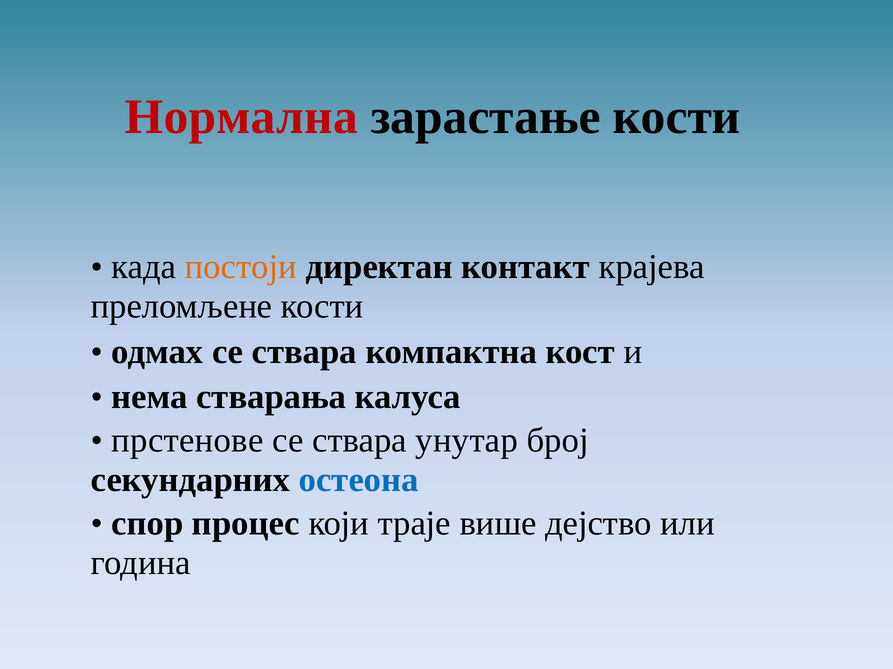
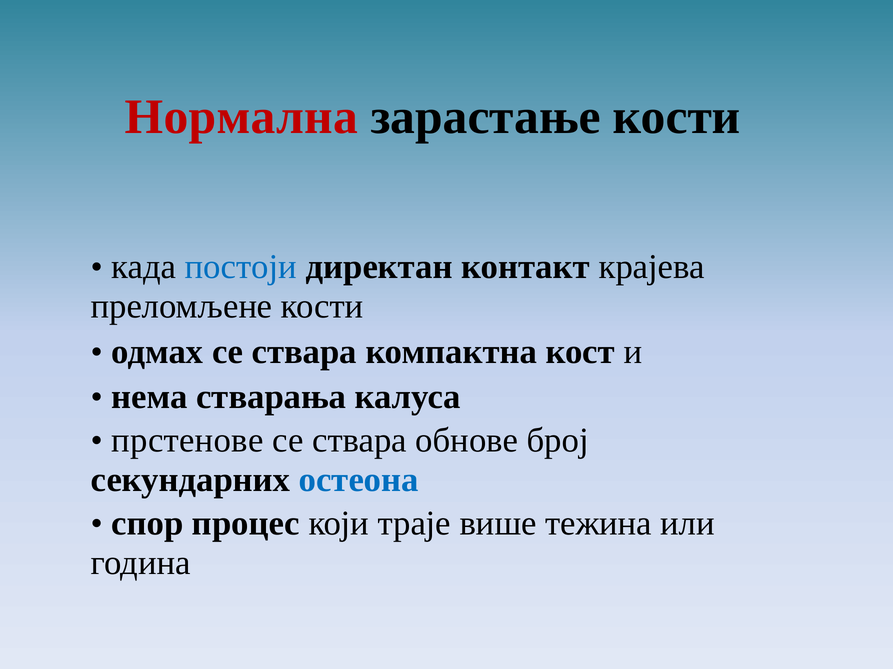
постоји colour: orange -> blue (241, 267)
унутар: унутар -> обнове (467, 441)
дејство: дејство -> тежина (598, 524)
